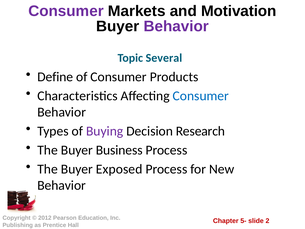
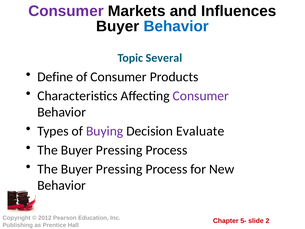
Motivation: Motivation -> Influences (239, 11)
Behavior colour: purple -> blue (176, 26)
Consumer colour: blue -> purple (201, 96)
Research: Research -> Evaluate (200, 131)
Business: Business -> Pressing (119, 150)
Exposed: Exposed -> Pressing (119, 169)
